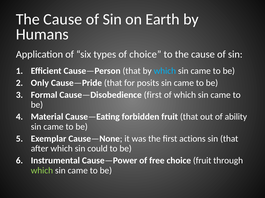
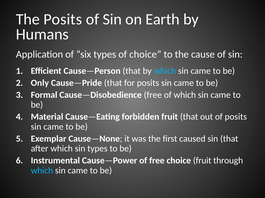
Cause: Cause -> Posits (63, 19)
Cause—Disobedience first: first -> free (153, 95)
of ability: ability -> posits (236, 117)
actions: actions -> caused (192, 139)
sin could: could -> types (97, 149)
which colour: light green -> light blue (42, 171)
